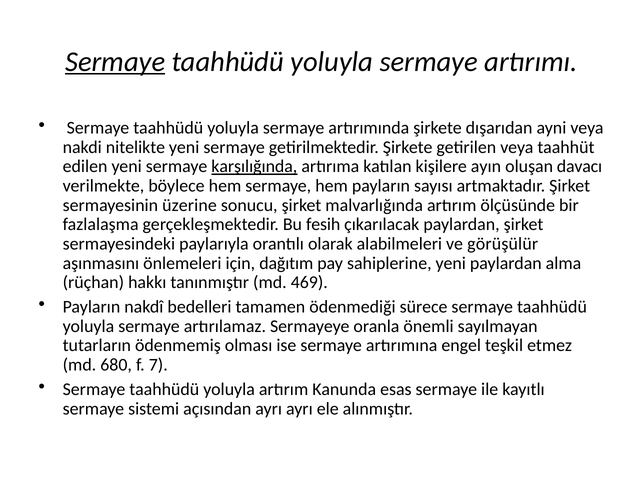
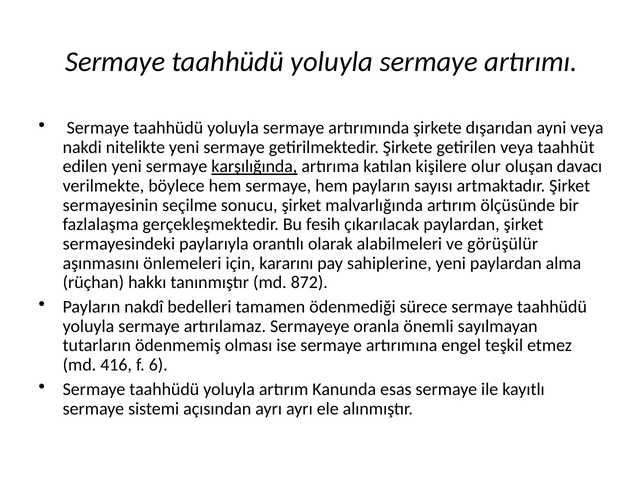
Sermaye underline: present -> none (115, 61)
ayın: ayın -> olur (486, 166)
üzerine: üzerine -> seçilme (190, 205)
dağıtım: dağıtım -> kararını (286, 263)
469: 469 -> 872 (309, 282)
680: 680 -> 416 (116, 364)
7: 7 -> 6 (158, 364)
